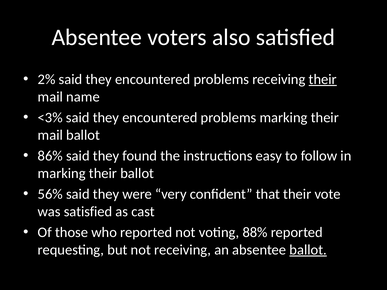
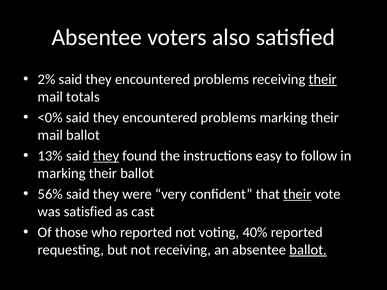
name: name -> totals (83, 97)
<3%: <3% -> <0% (50, 118)
86%: 86% -> 13% (50, 156)
they underline: none -> present (106, 156)
their underline: none -> present (297, 194)
88%: 88% -> 40% (255, 233)
